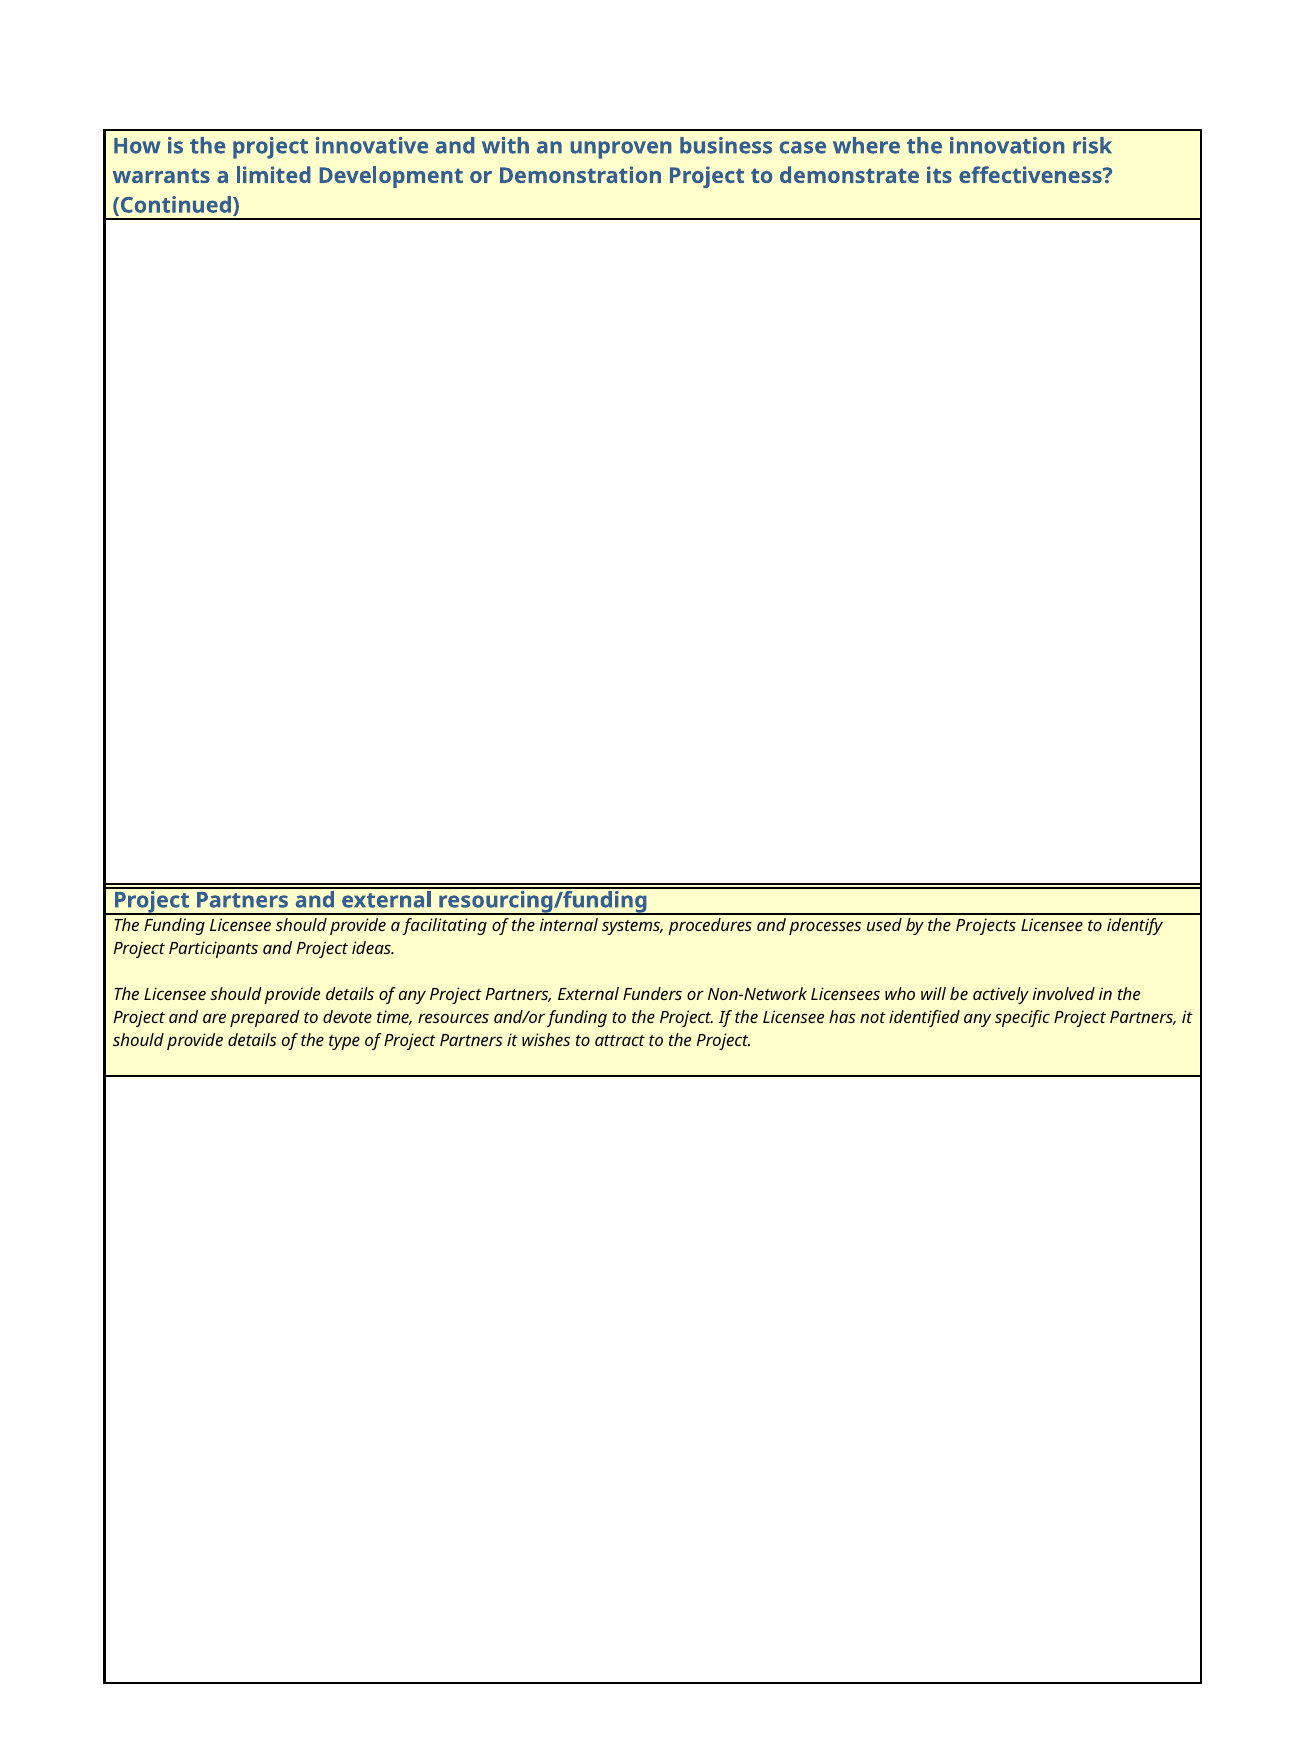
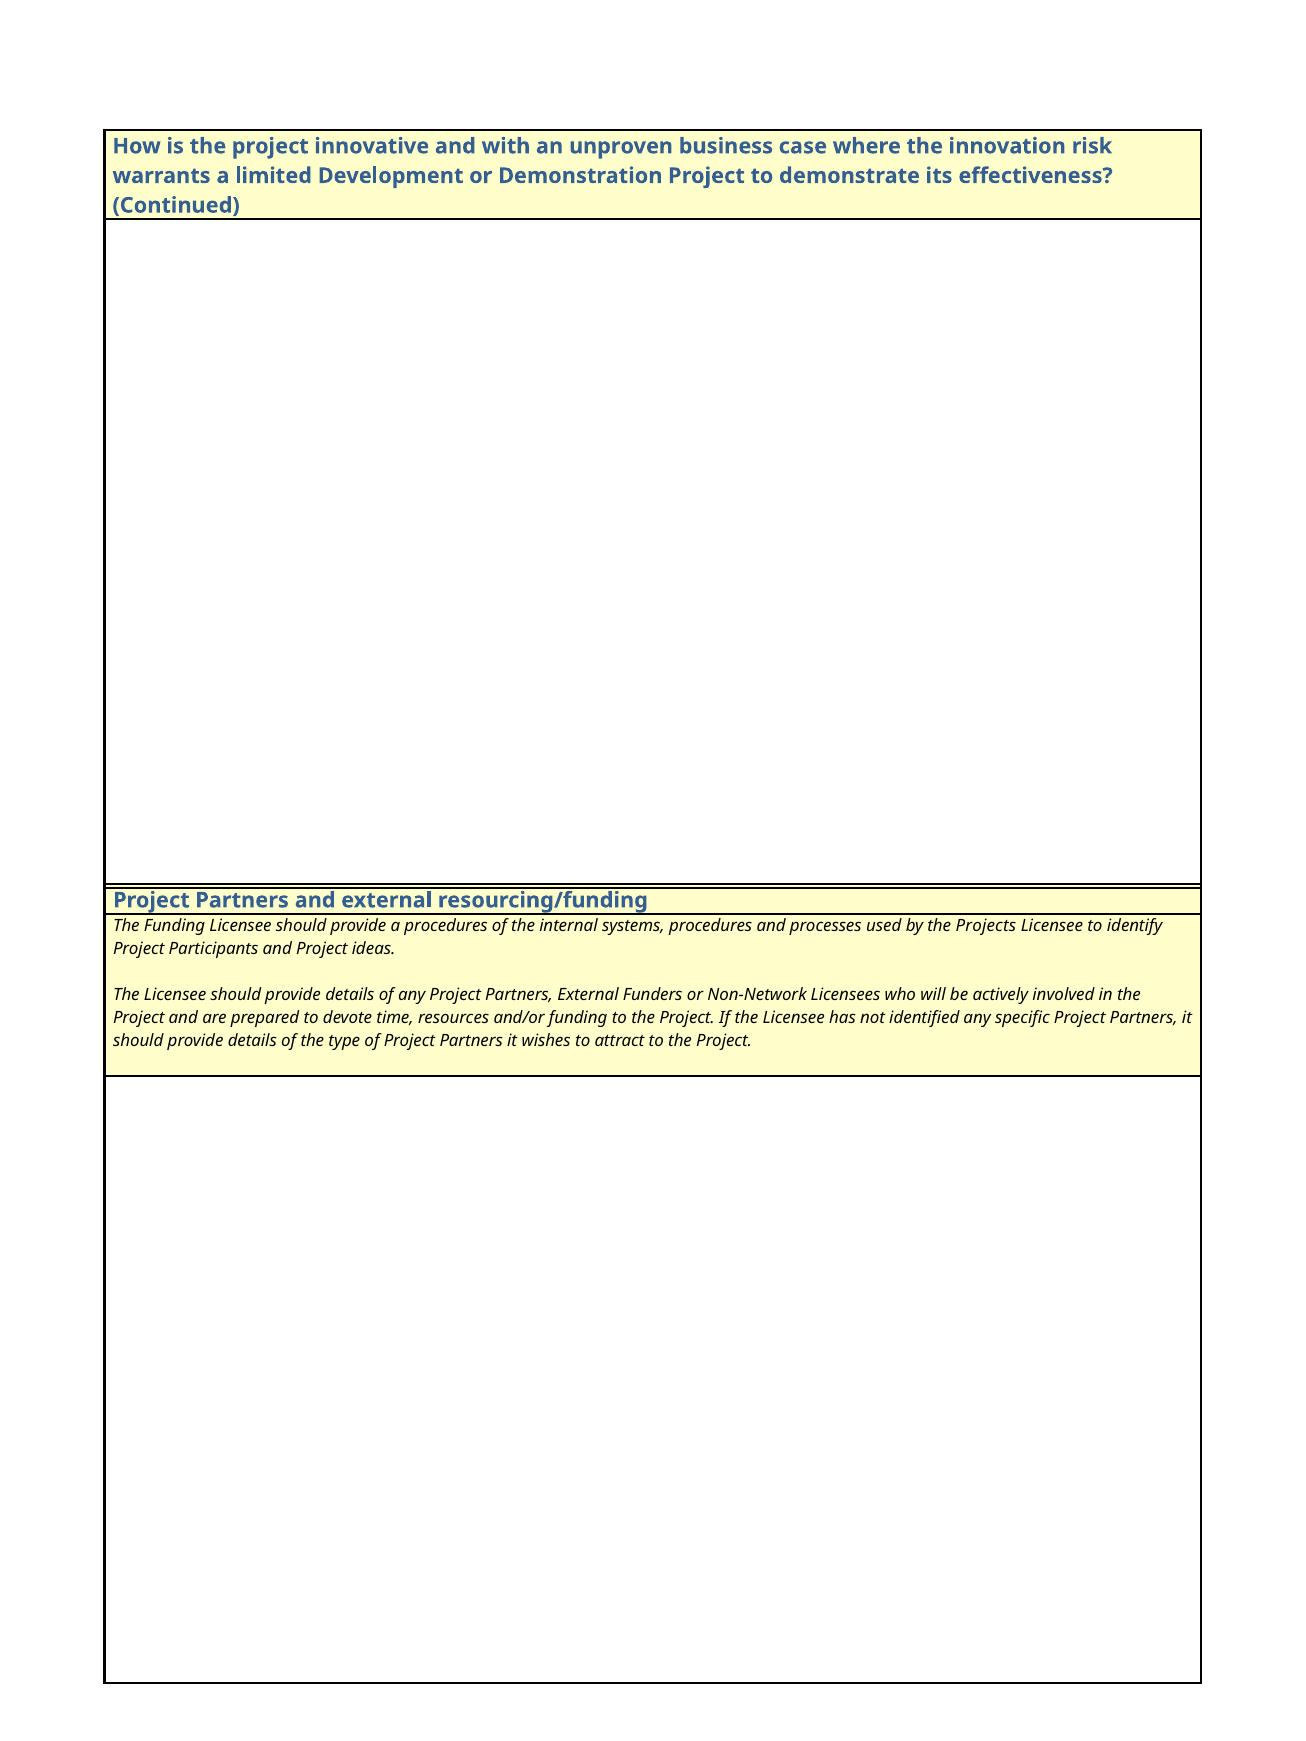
a facilitating: facilitating -> procedures (446, 926)
